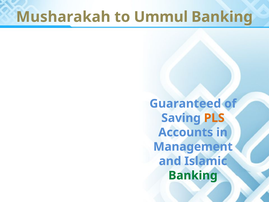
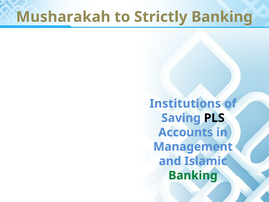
Ummul: Ummul -> Strictly (161, 17)
Guaranteed: Guaranteed -> Institutions (185, 104)
PLS colour: orange -> black (214, 118)
